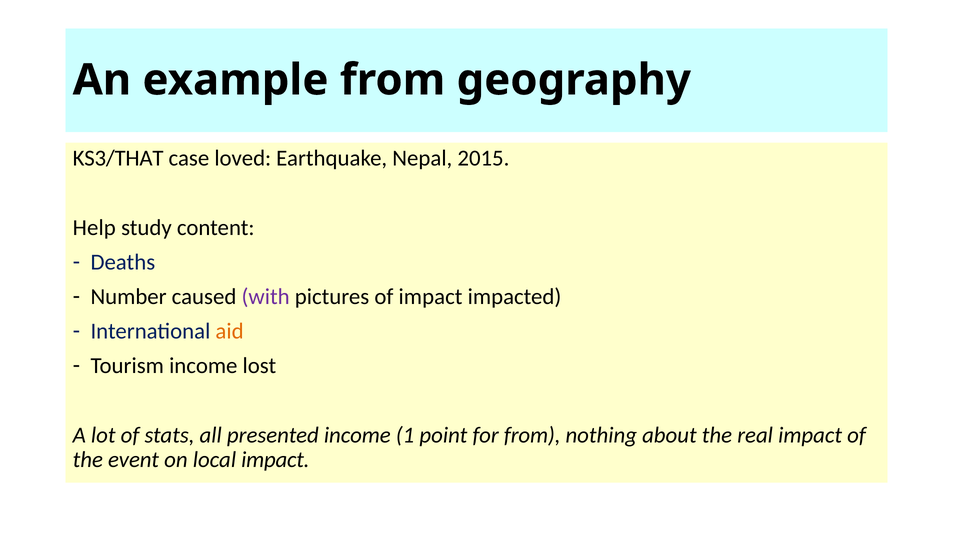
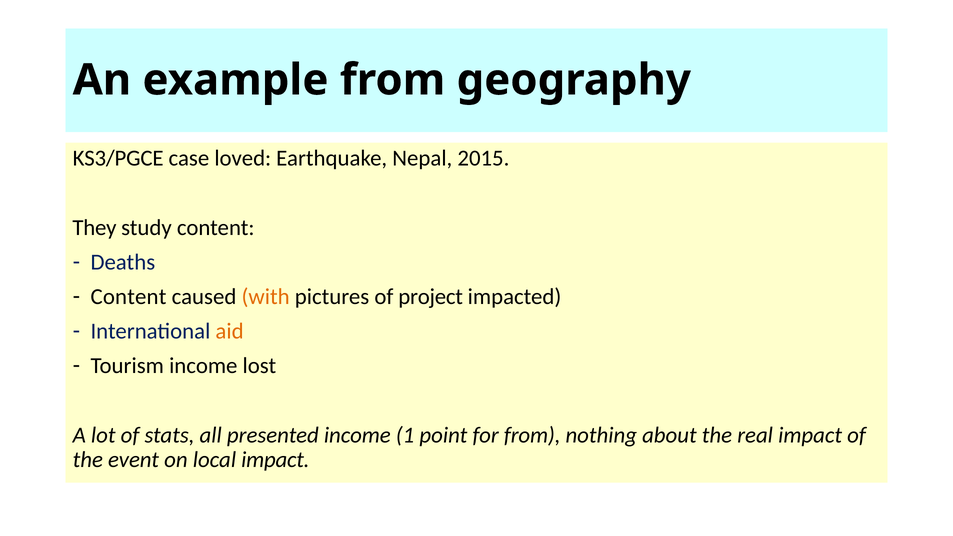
KS3/THAT: KS3/THAT -> KS3/PGCE (118, 158)
Help: Help -> They (94, 228)
Number: Number -> Content (128, 297)
with colour: purple -> orange (266, 297)
of impact: impact -> project (431, 297)
